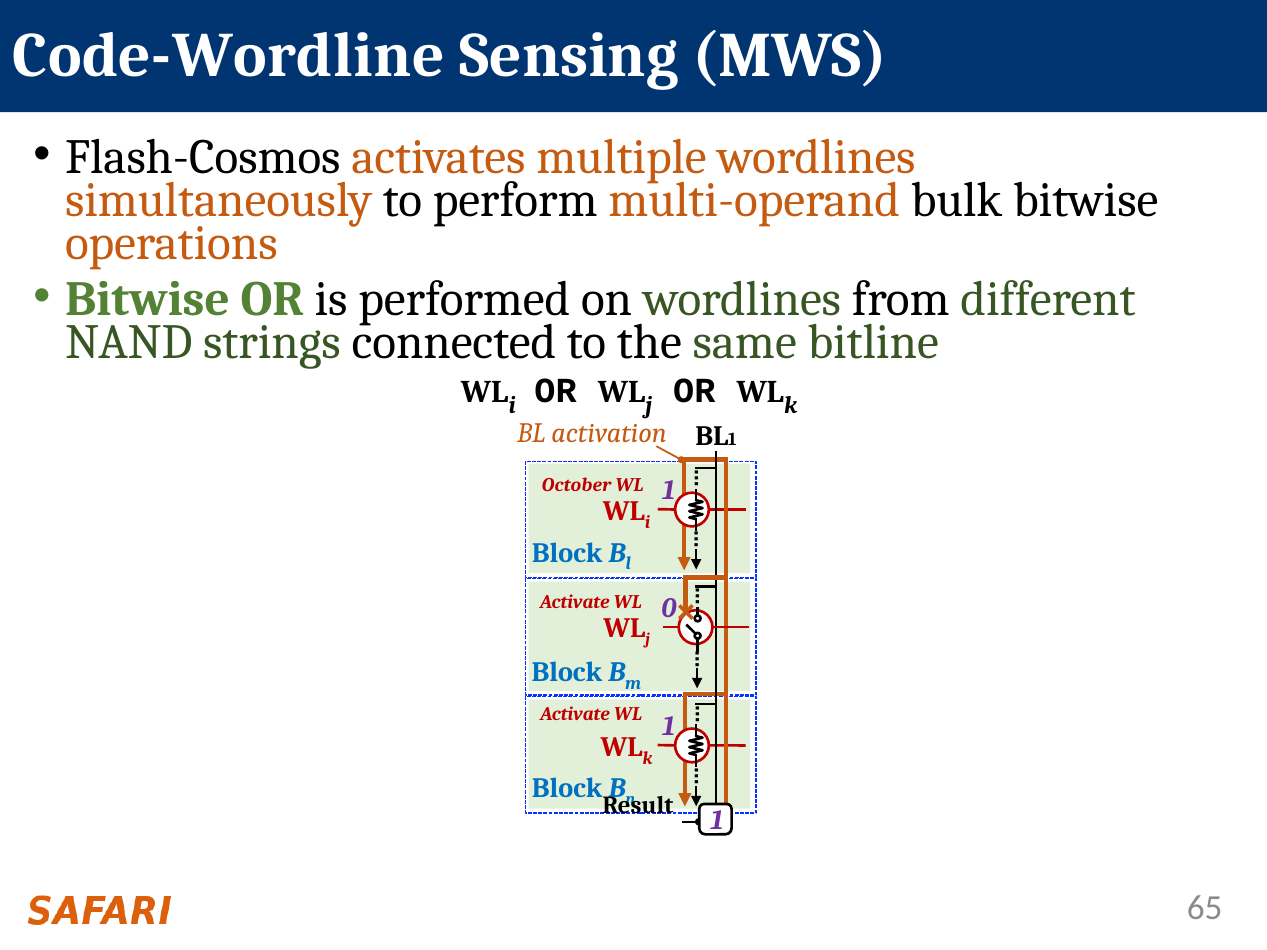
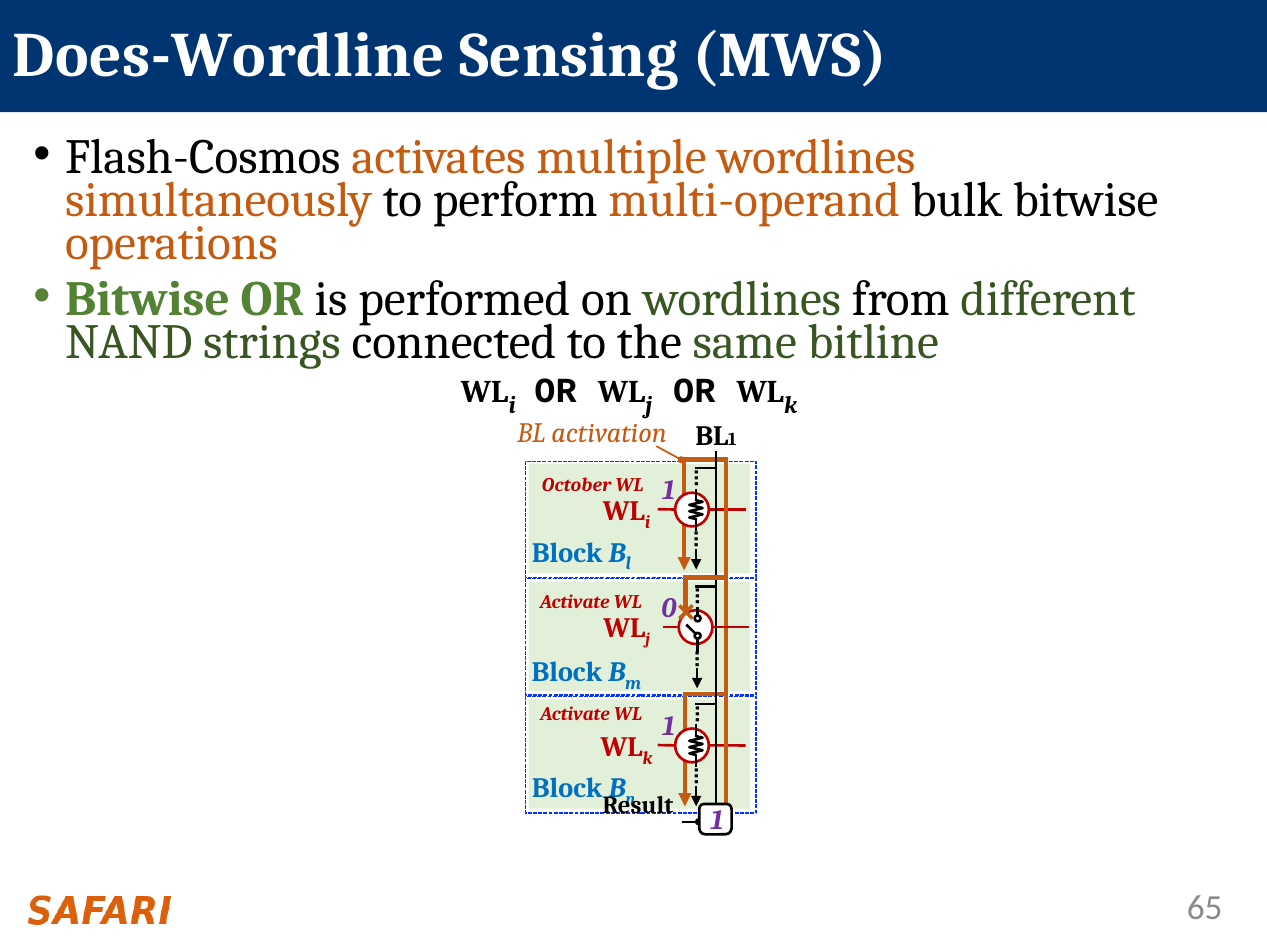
Code-Wordline: Code-Wordline -> Does-Wordline (229, 56)
